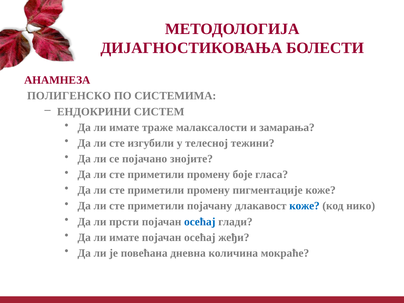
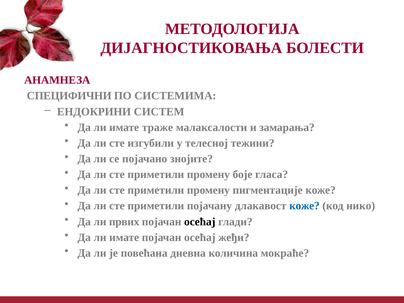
ПОЛИГЕНСКО: ПОЛИГЕНСКО -> СПЕЦИФИЧНИ (69, 96)
прсти: прсти -> првих (124, 222)
осећај colour: blue -> black (200, 222)
